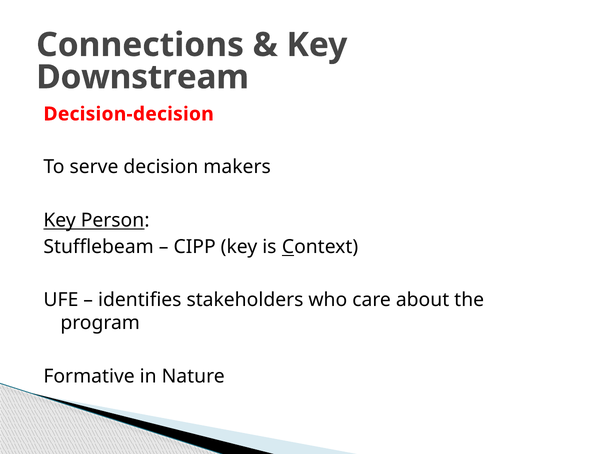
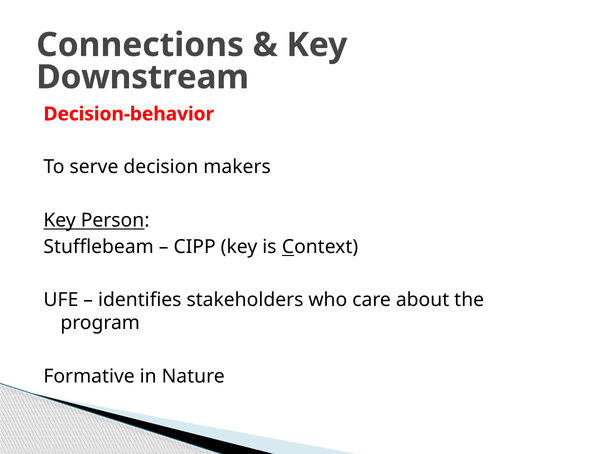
Decision-decision: Decision-decision -> Decision-behavior (129, 114)
